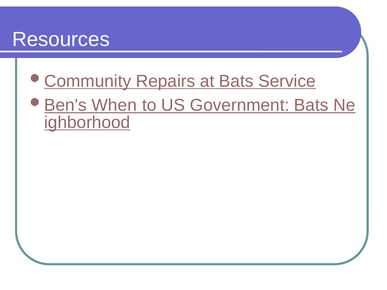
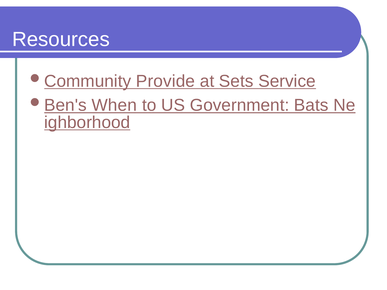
Repairs: Repairs -> Provide (165, 81)
at Bats: Bats -> Sets (236, 81)
